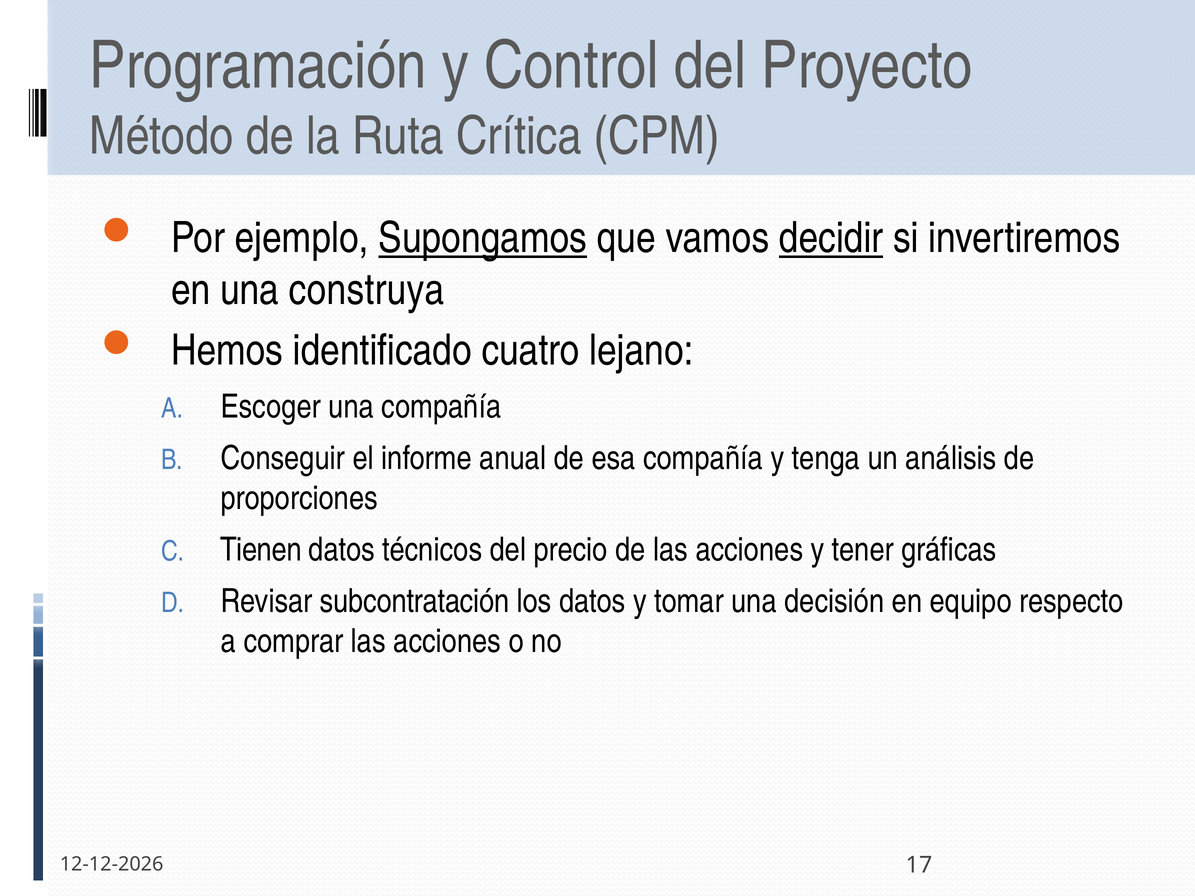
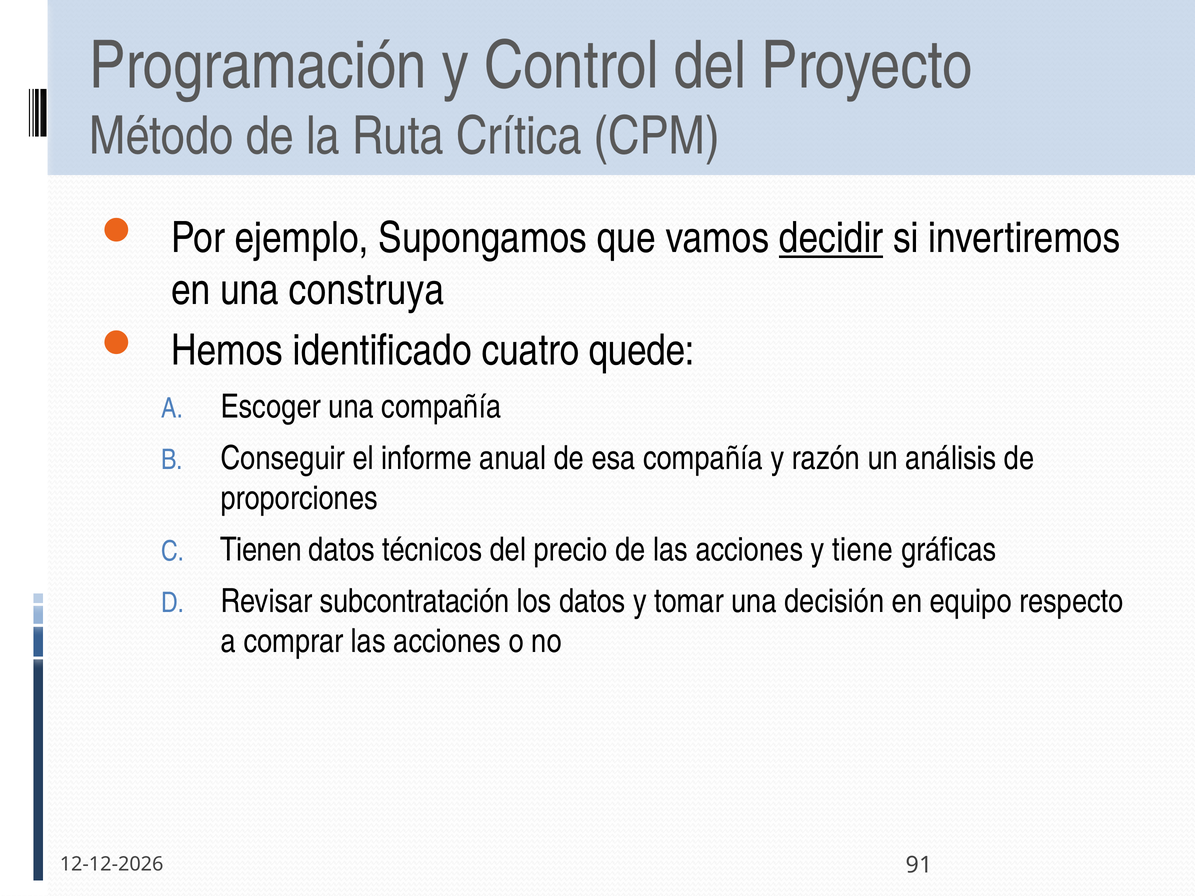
Supongamos underline: present -> none (483, 238)
lejano: lejano -> quede (642, 350)
tenga: tenga -> razón (826, 459)
tener: tener -> tiene (863, 550)
17: 17 -> 91 (919, 866)
